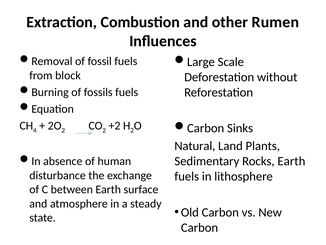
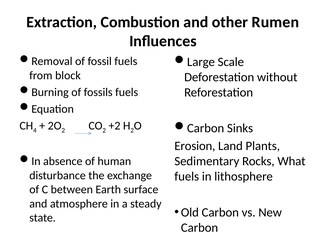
Natural: Natural -> Erosion (195, 146)
Rocks Earth: Earth -> What (291, 161)
